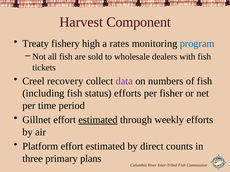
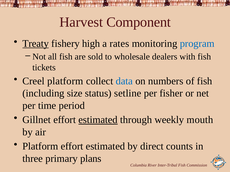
Treaty underline: none -> present (36, 44)
Creel recovery: recovery -> platform (65, 81)
data colour: purple -> blue (124, 81)
including fish: fish -> size (75, 94)
status efforts: efforts -> setline (128, 94)
weekly efforts: efforts -> mouth (200, 120)
